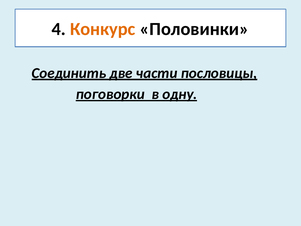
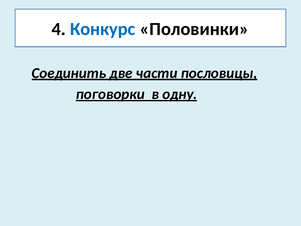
Конкурс colour: orange -> blue (103, 29)
